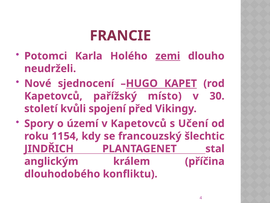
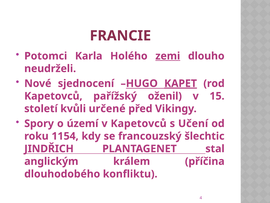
KAPET underline: none -> present (181, 83)
místo: místo -> oženil (165, 96)
30: 30 -> 15 (217, 96)
spojení: spojení -> určené (107, 108)
